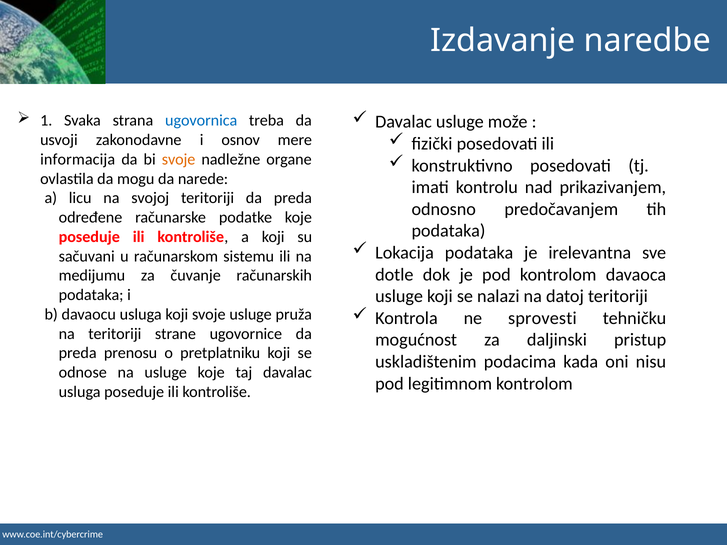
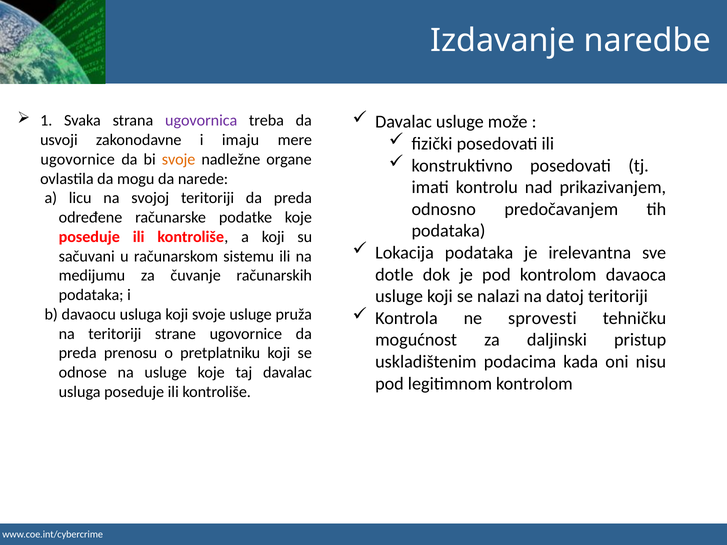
ugovornica colour: blue -> purple (201, 121)
osnov: osnov -> imaju (241, 140)
informacija: informacija -> ugovornice (78, 159)
